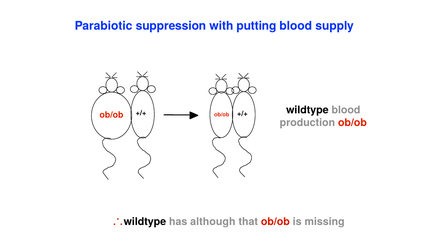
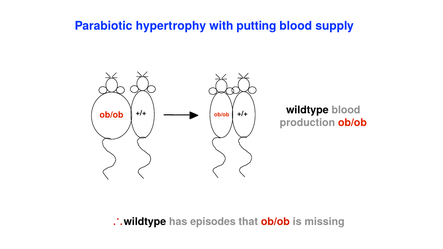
suppression: suppression -> hypertrophy (171, 26)
although: although -> episodes (213, 222)
